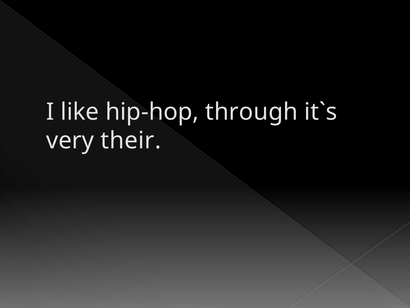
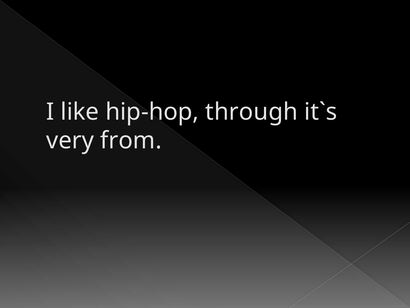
their: their -> from (131, 141)
